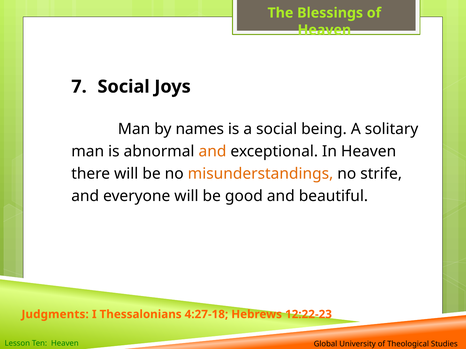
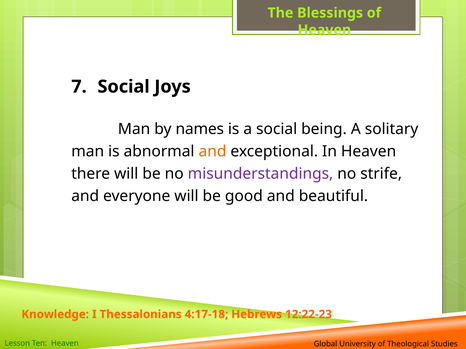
misunderstandings colour: orange -> purple (261, 174)
Judgments: Judgments -> Knowledge (55, 315)
4:27-18: 4:27-18 -> 4:17-18 (206, 315)
